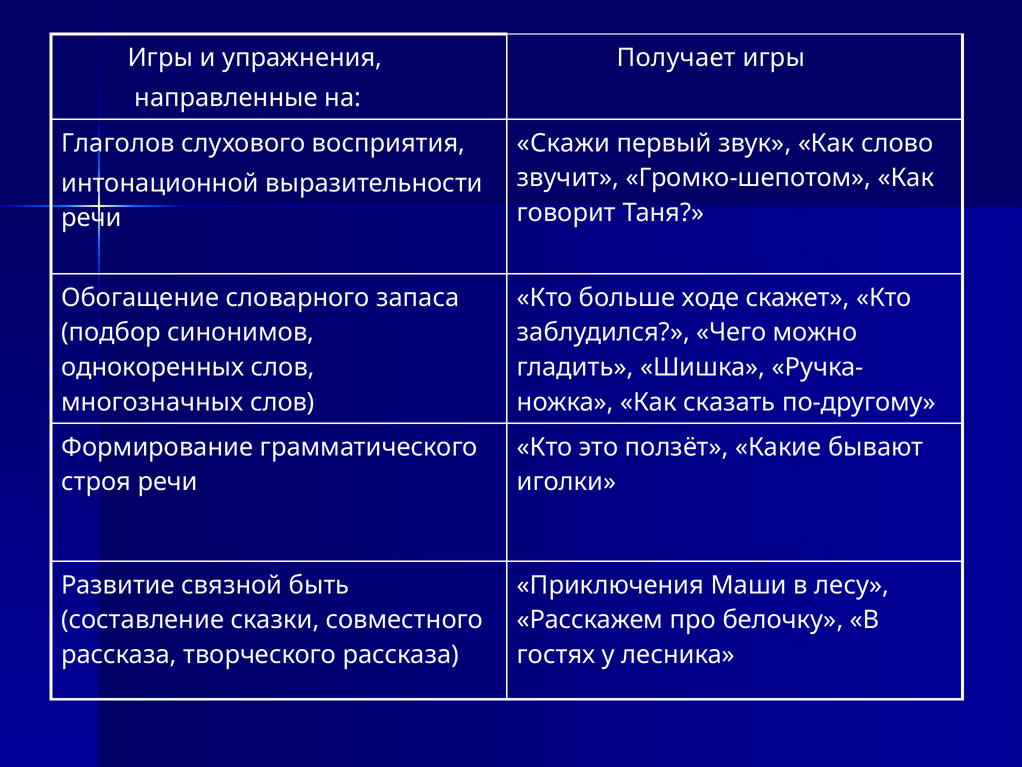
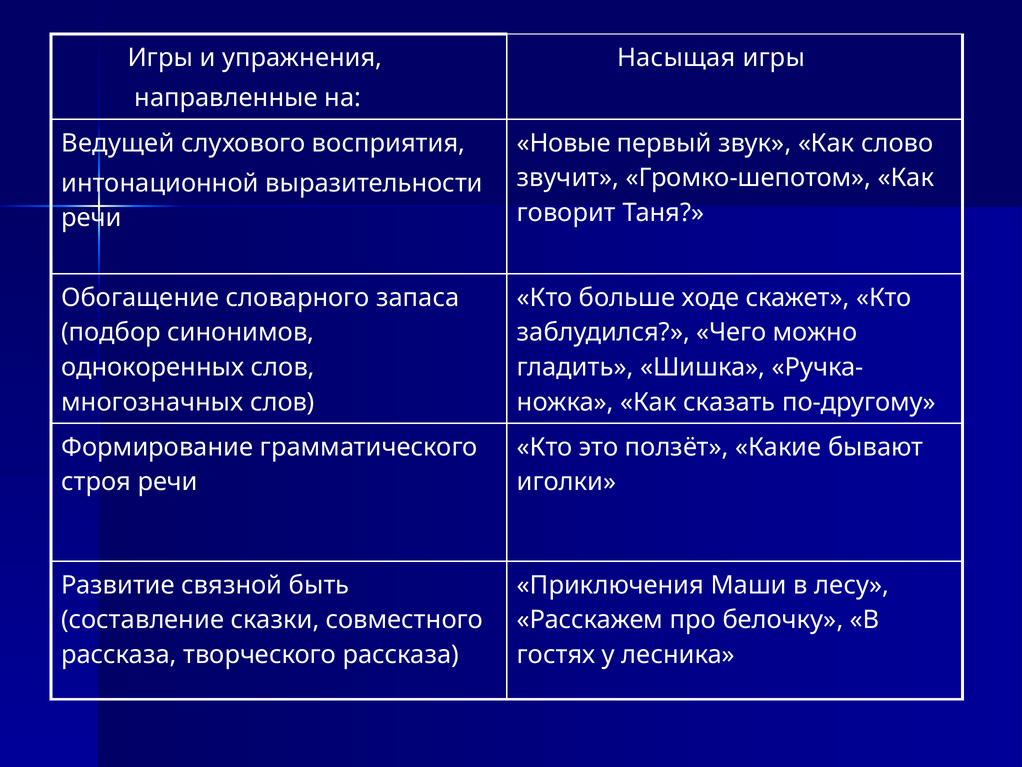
Получает: Получает -> Насыщая (676, 58)
Глаголов: Глаголов -> Ведущей (118, 143)
Скажи: Скажи -> Новые (564, 143)
